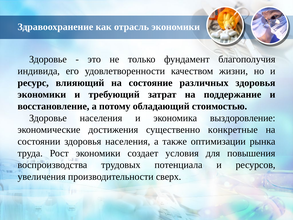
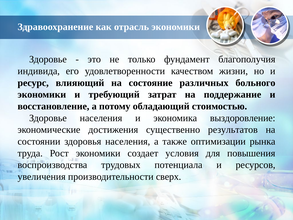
различных здоровья: здоровья -> больного (255, 83)
конкретные: конкретные -> результатов (233, 130)
